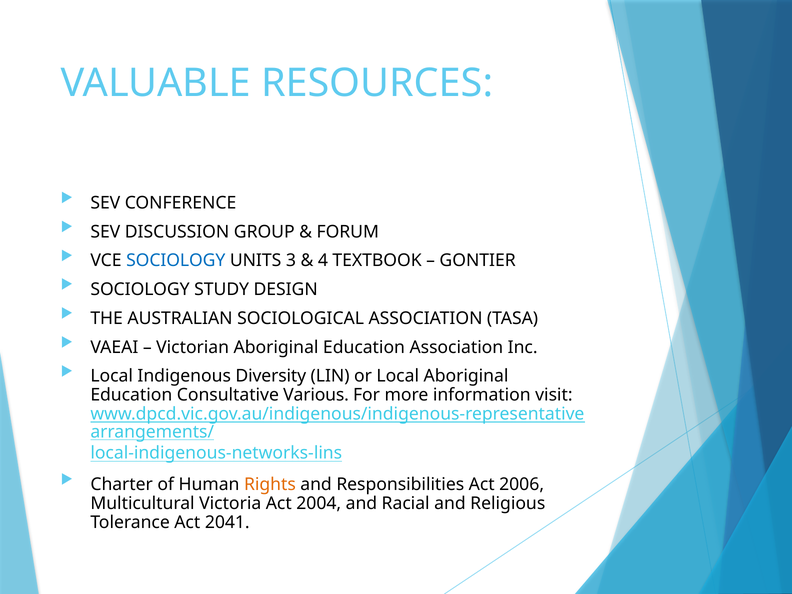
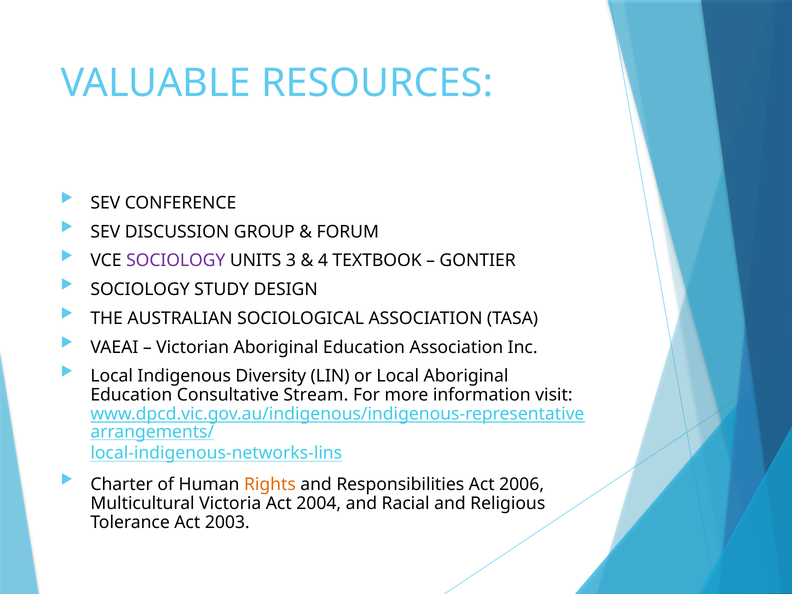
SOCIOLOGY colour: blue -> purple (176, 261)
Various: Various -> Stream (316, 395)
2041: 2041 -> 2003 (227, 523)
